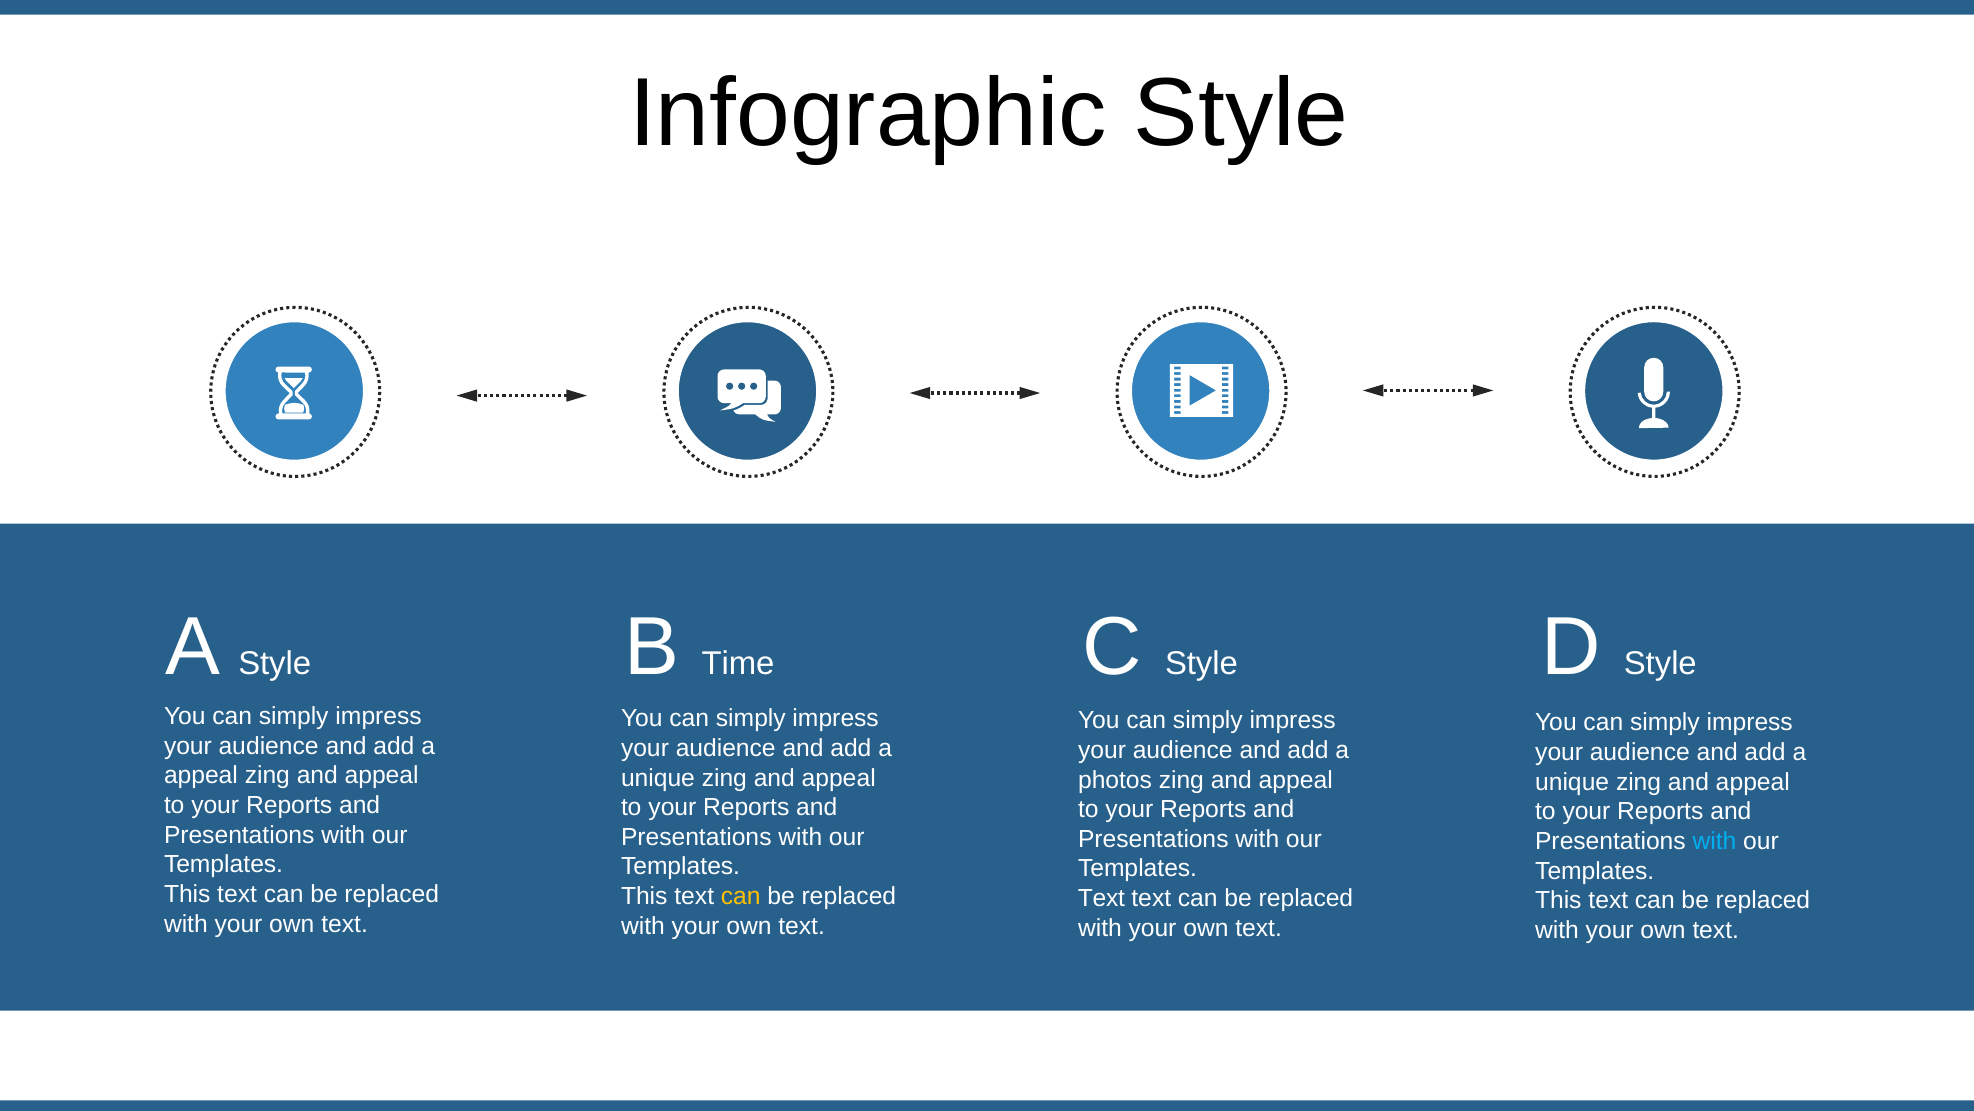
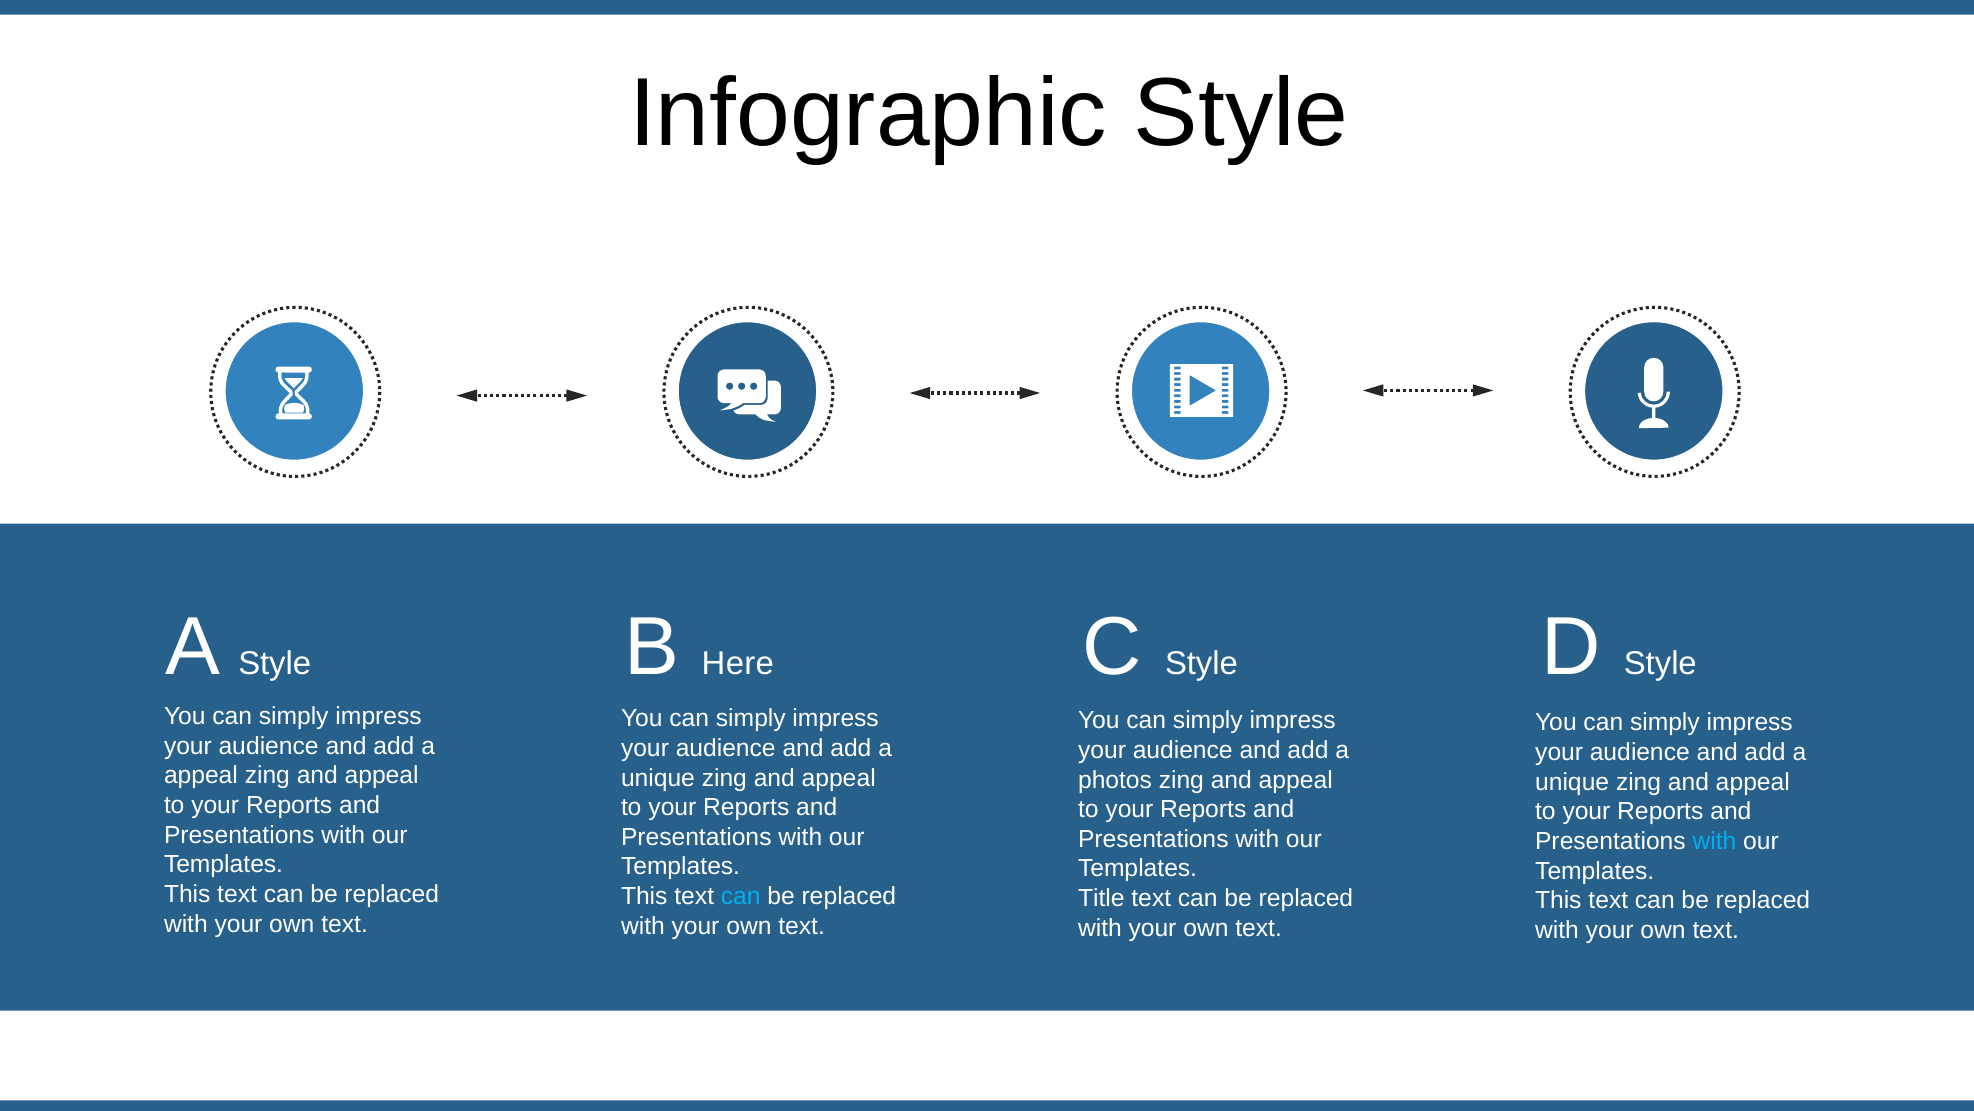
Time: Time -> Here (738, 663)
can colour: yellow -> light blue (741, 896)
Text: Text -> Title (1101, 898)
